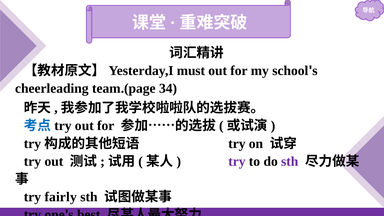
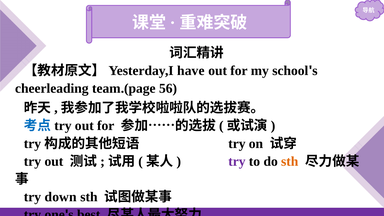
must: must -> have (191, 71)
34: 34 -> 56 (168, 88)
sth colour: purple -> orange (290, 161)
fairly: fairly -> down (61, 197)
